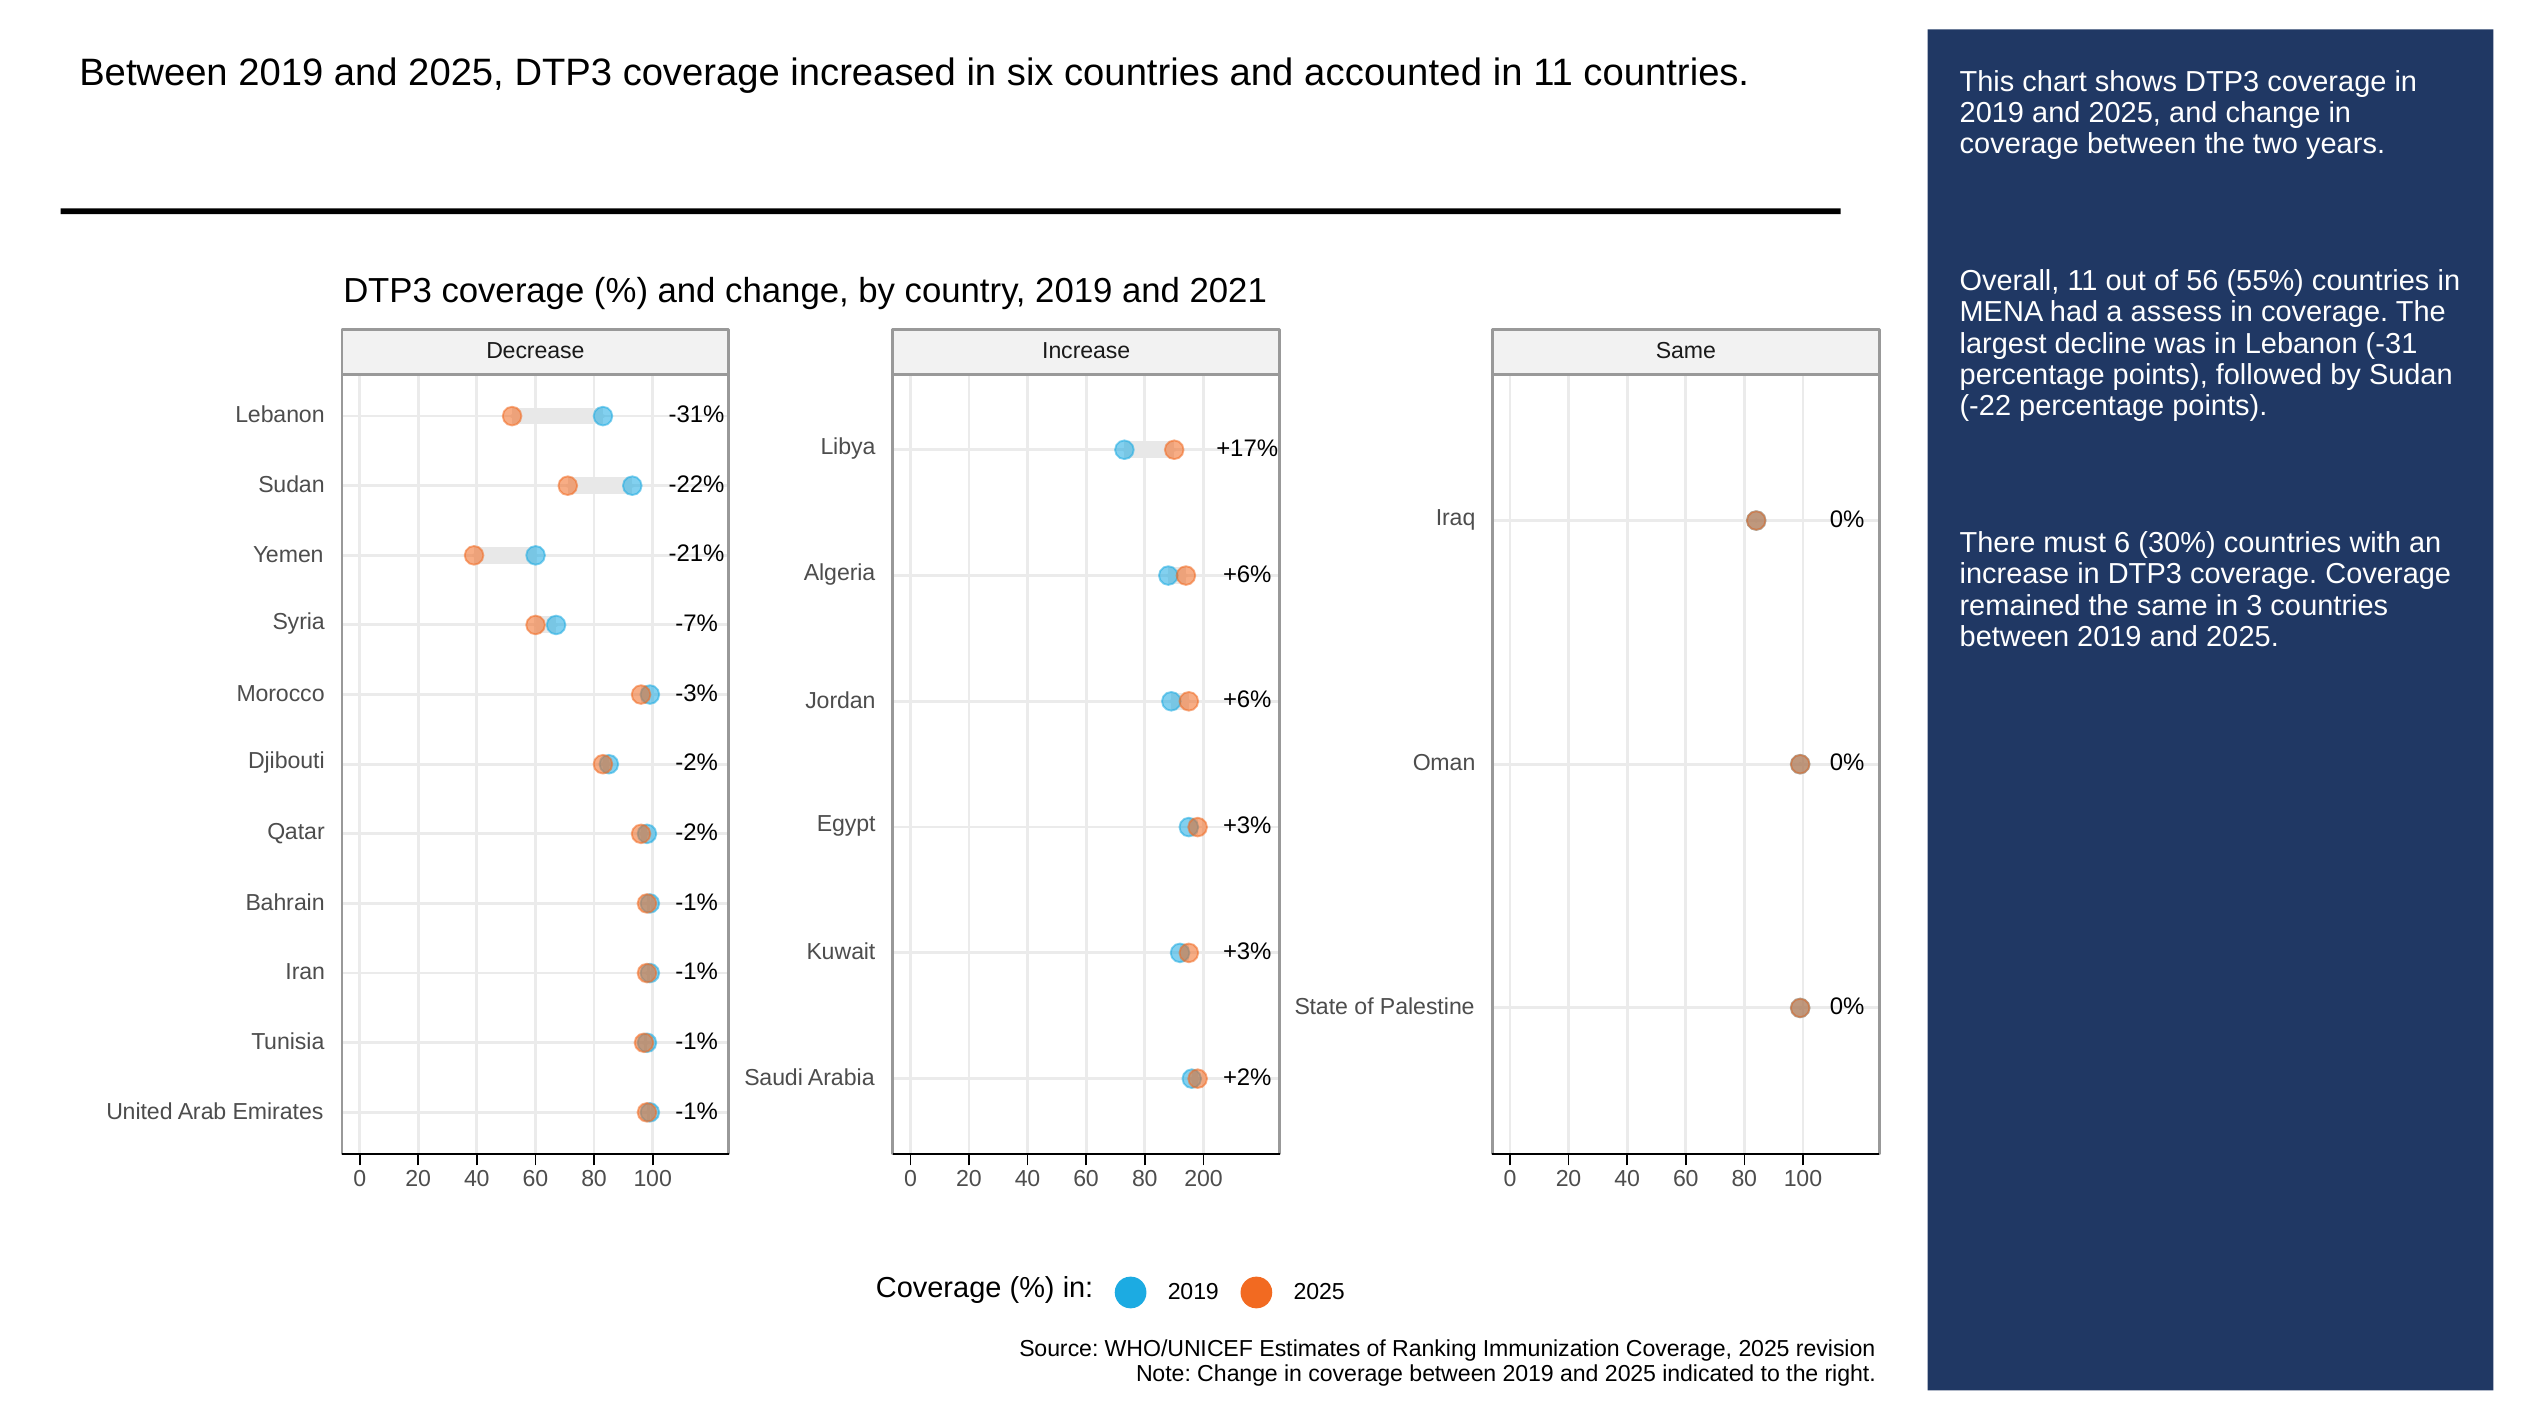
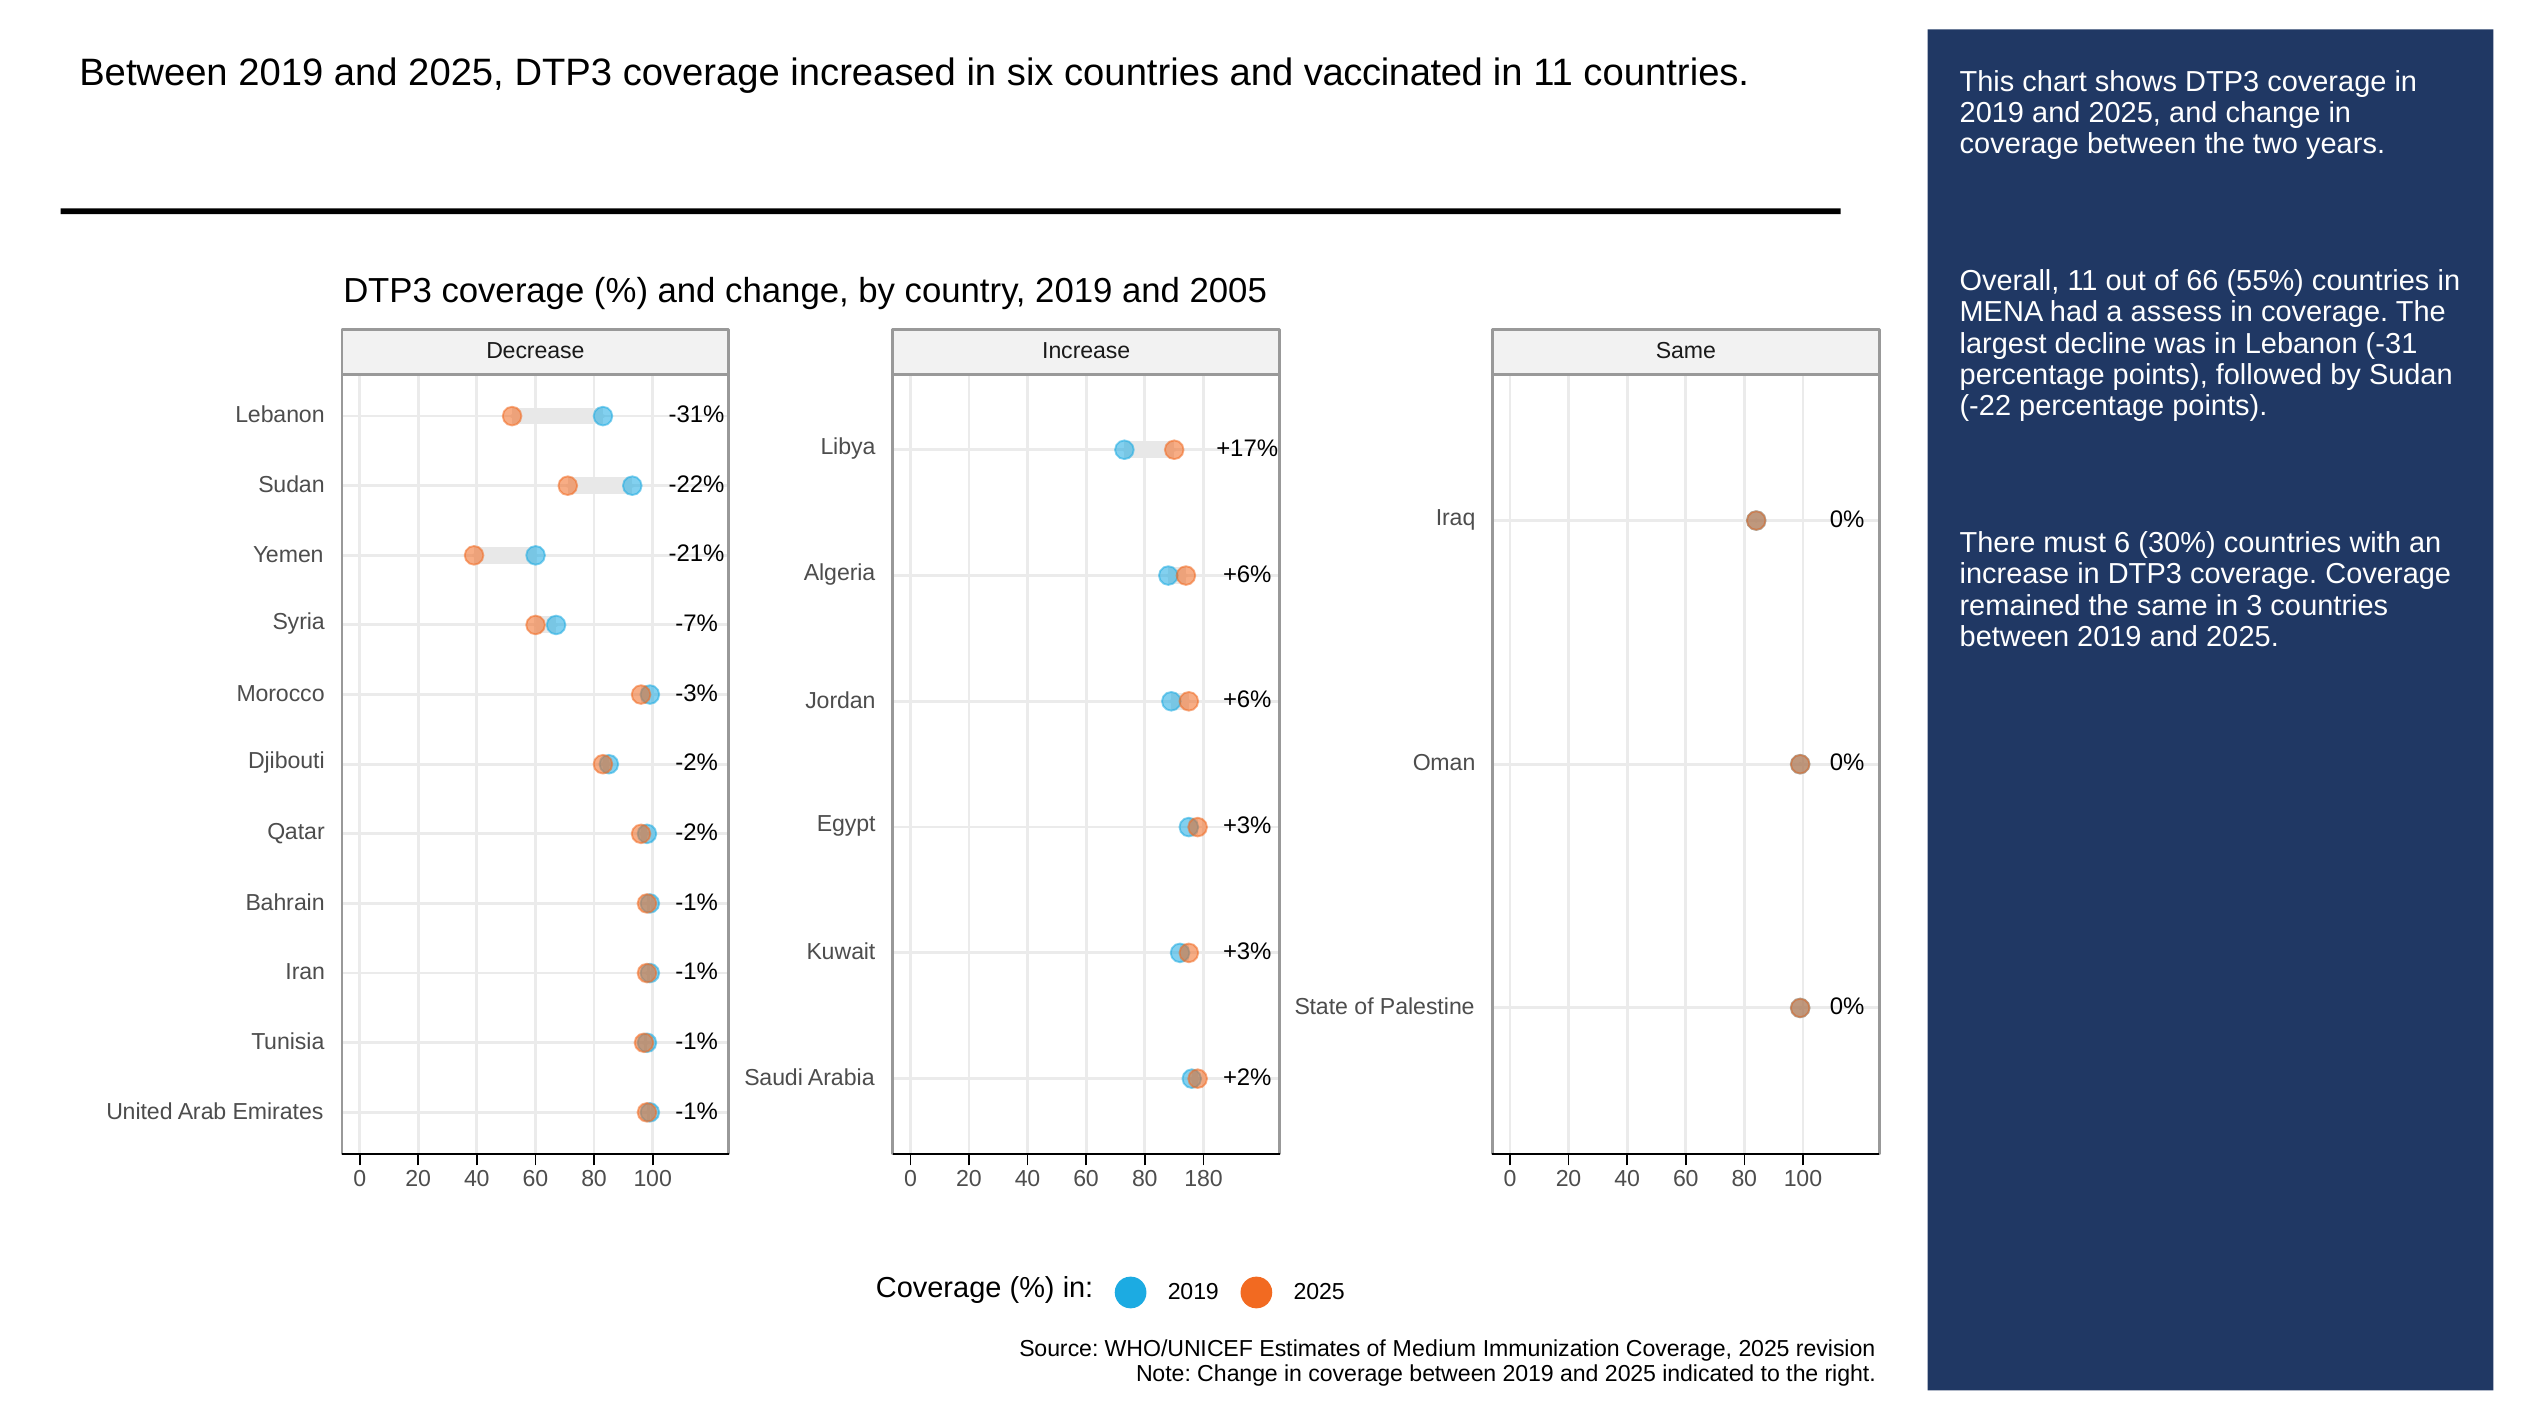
accounted: accounted -> vaccinated (1393, 73)
56: 56 -> 66 (2202, 281)
2021: 2021 -> 2005 (1228, 291)
200: 200 -> 180 (1203, 1179)
Ranking: Ranking -> Medium (1434, 1349)
